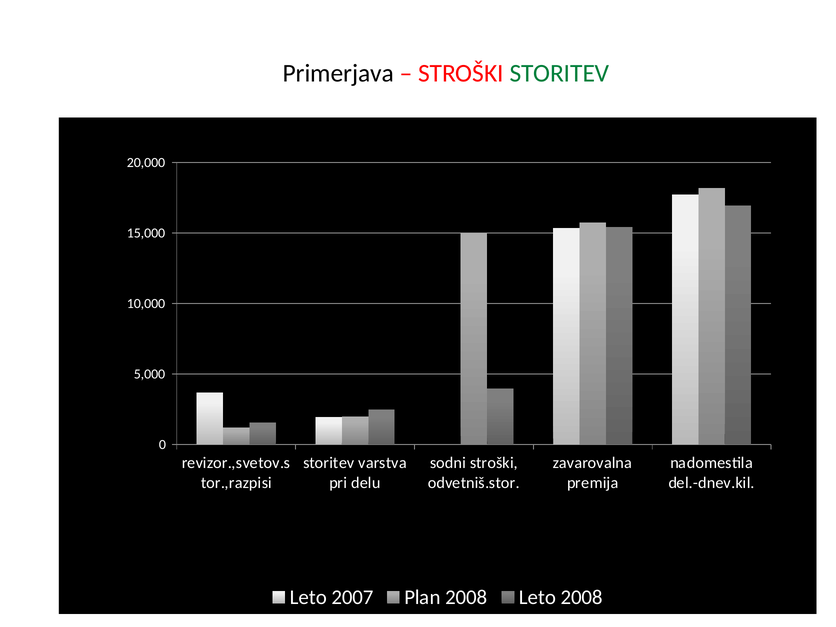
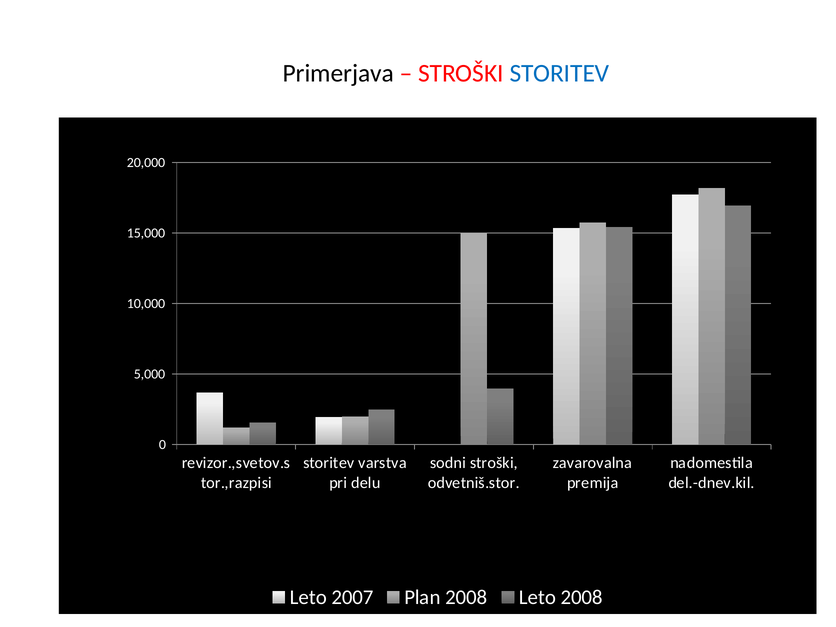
STORITEV colour: green -> blue (559, 73)
